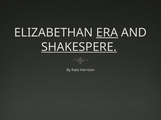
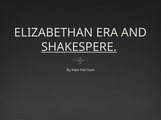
ERA underline: present -> none (107, 33)
